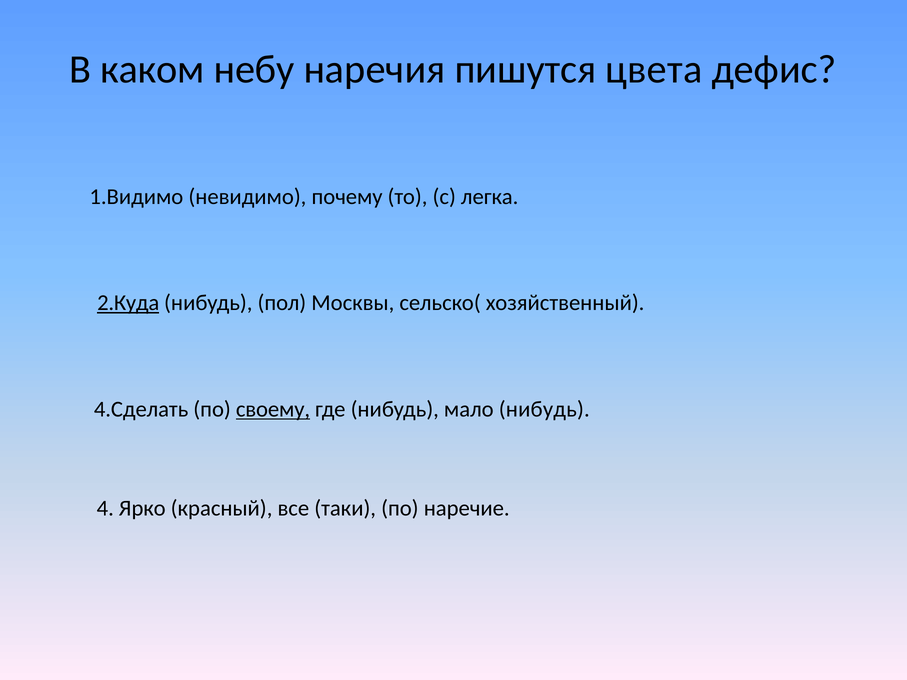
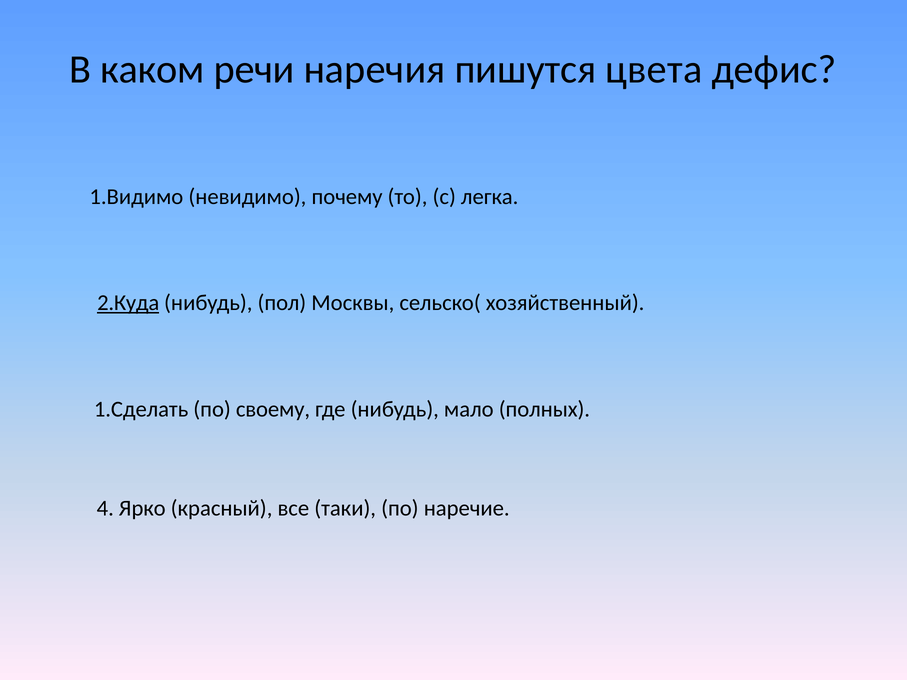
небу: небу -> речи (254, 70)
4.Сделать: 4.Сделать -> 1.Сделать (141, 409)
своему underline: present -> none (273, 409)
мало нибудь: нибудь -> полных (544, 409)
